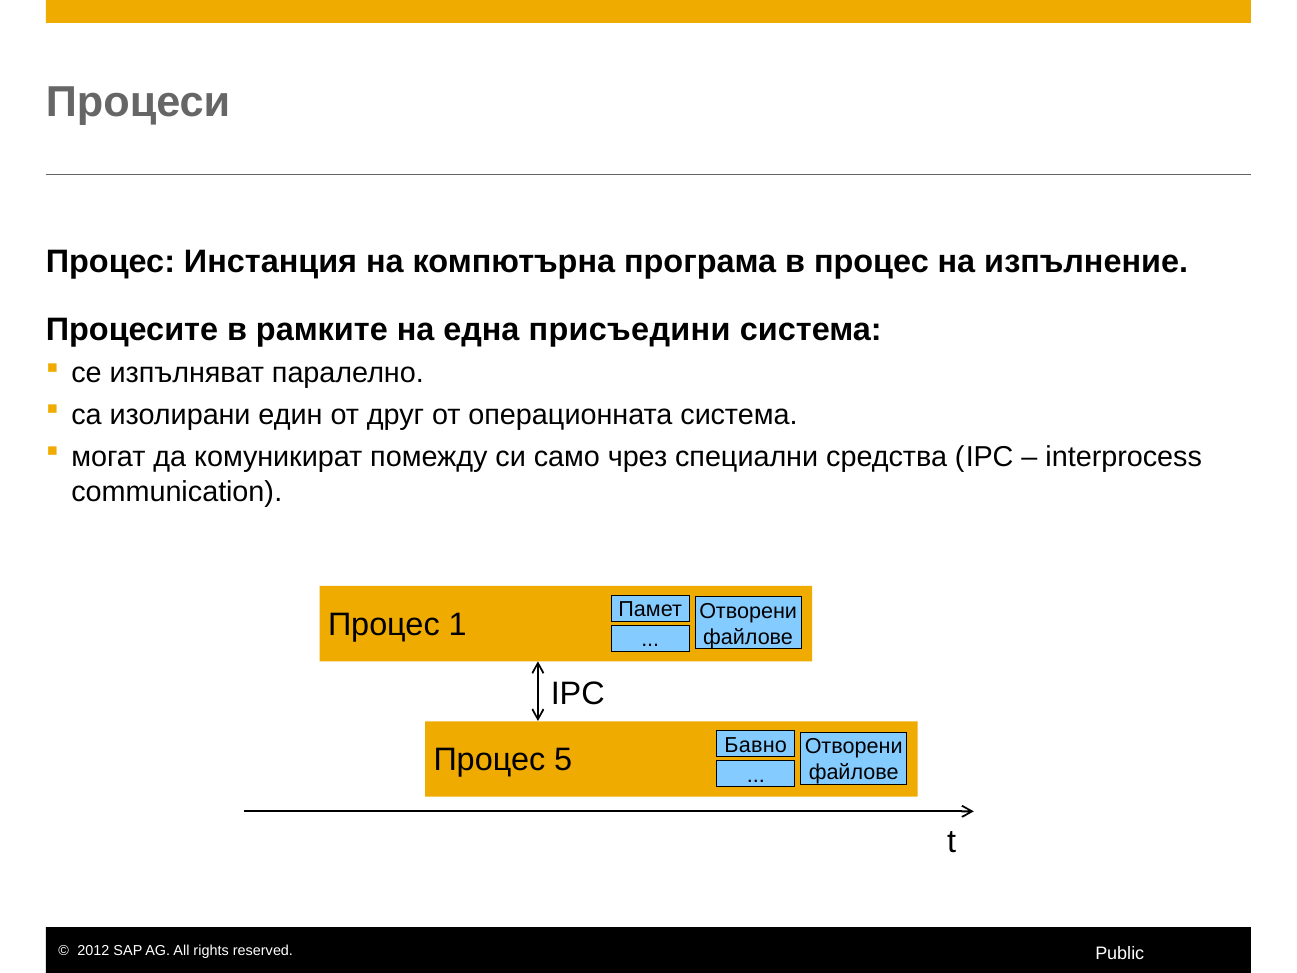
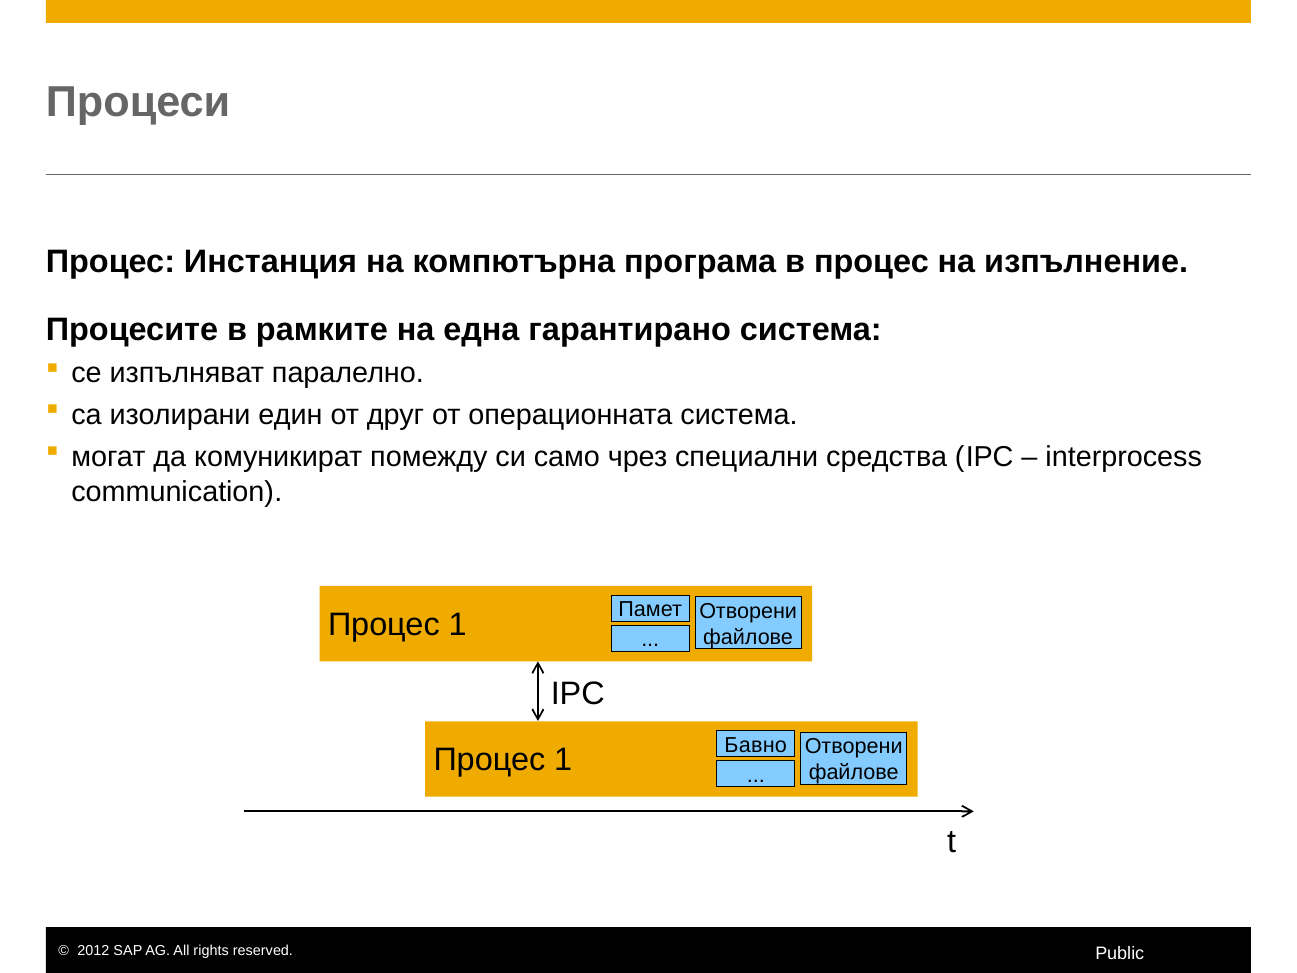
присъедини: присъедини -> гарантирано (630, 330)
5: 5 -> 1 (563, 760)
